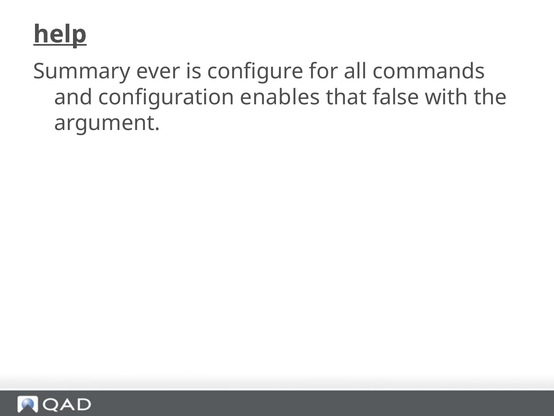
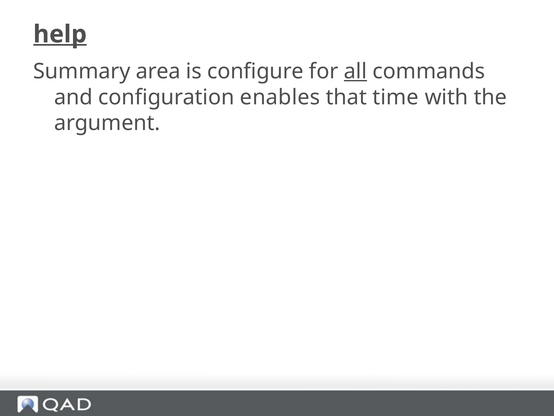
ever: ever -> area (158, 71)
all underline: none -> present (355, 71)
false: false -> time (396, 97)
